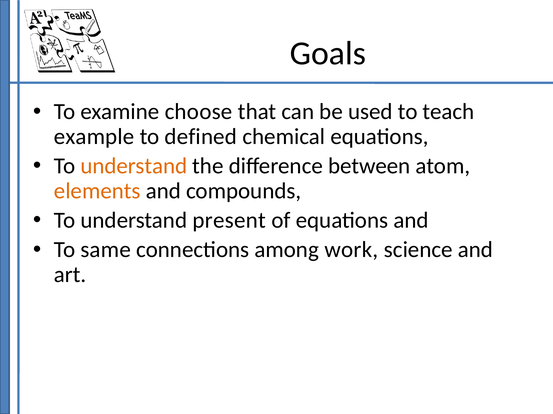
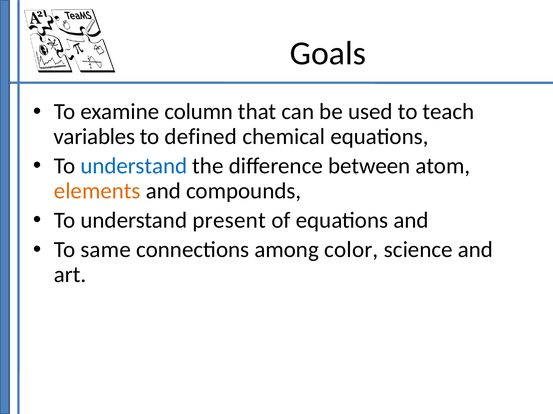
choose: choose -> column (199, 112)
example: example -> variables (94, 137)
understand colour: orange -> blue (134, 166)
work: work -> color (351, 250)
